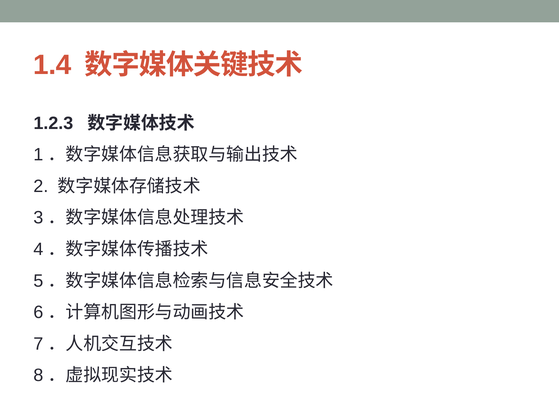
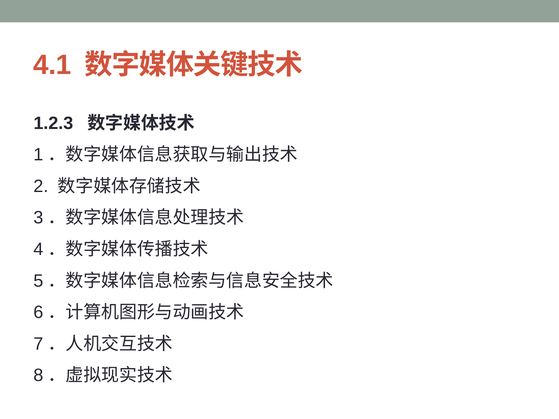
1.4: 1.4 -> 4.1 (52, 65)
